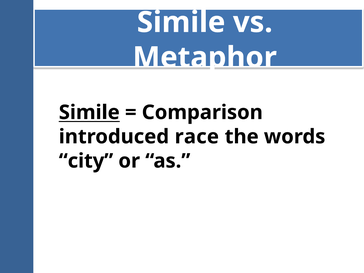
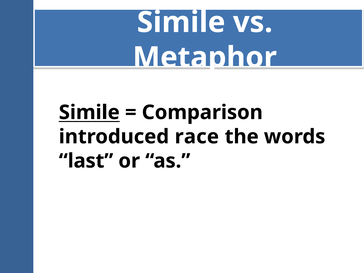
city: city -> last (86, 161)
